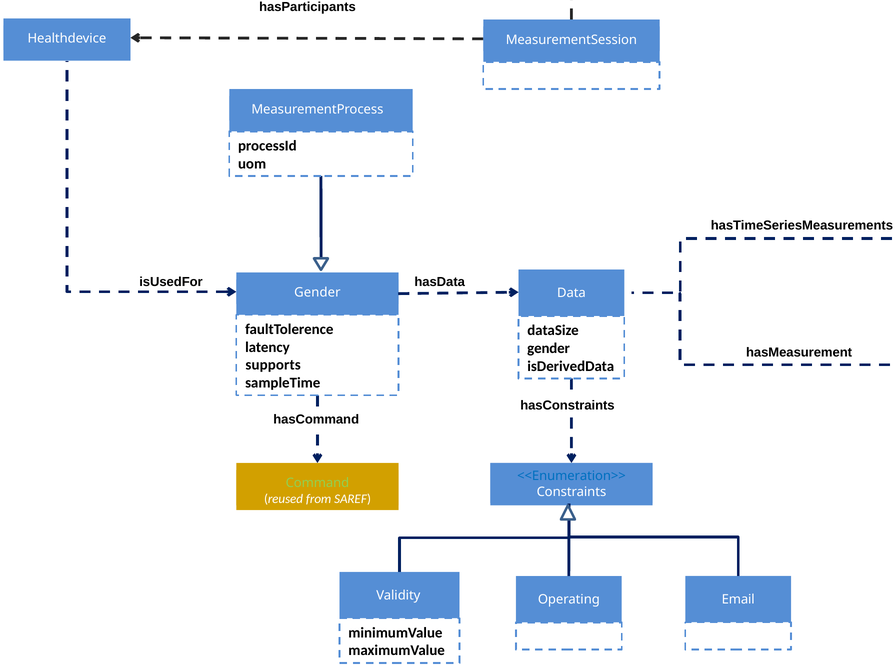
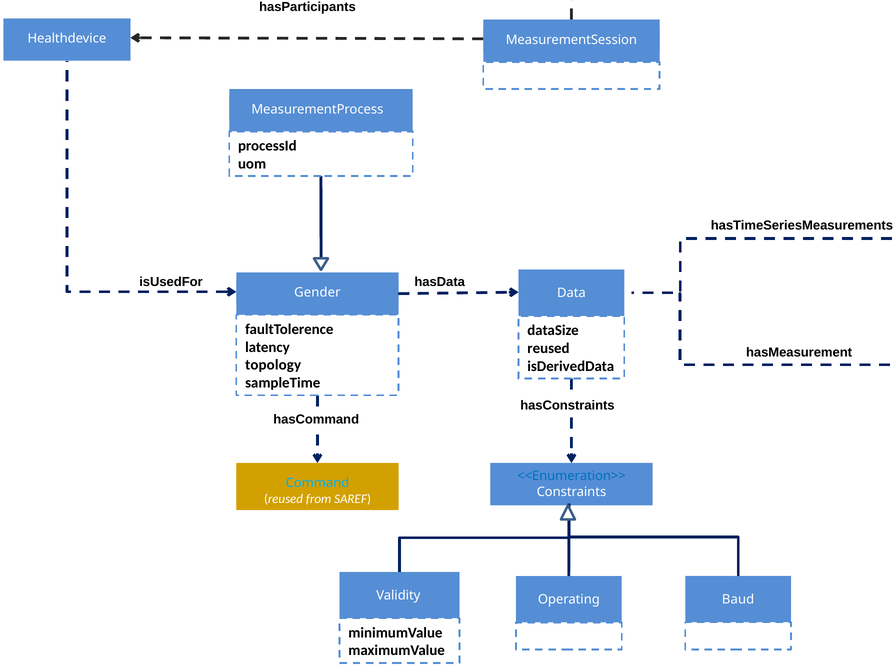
gender: gender -> reused (548, 348)
supports: supports -> topology (273, 365)
Command colour: light green -> light blue (317, 483)
Email: Email -> Baud (738, 599)
